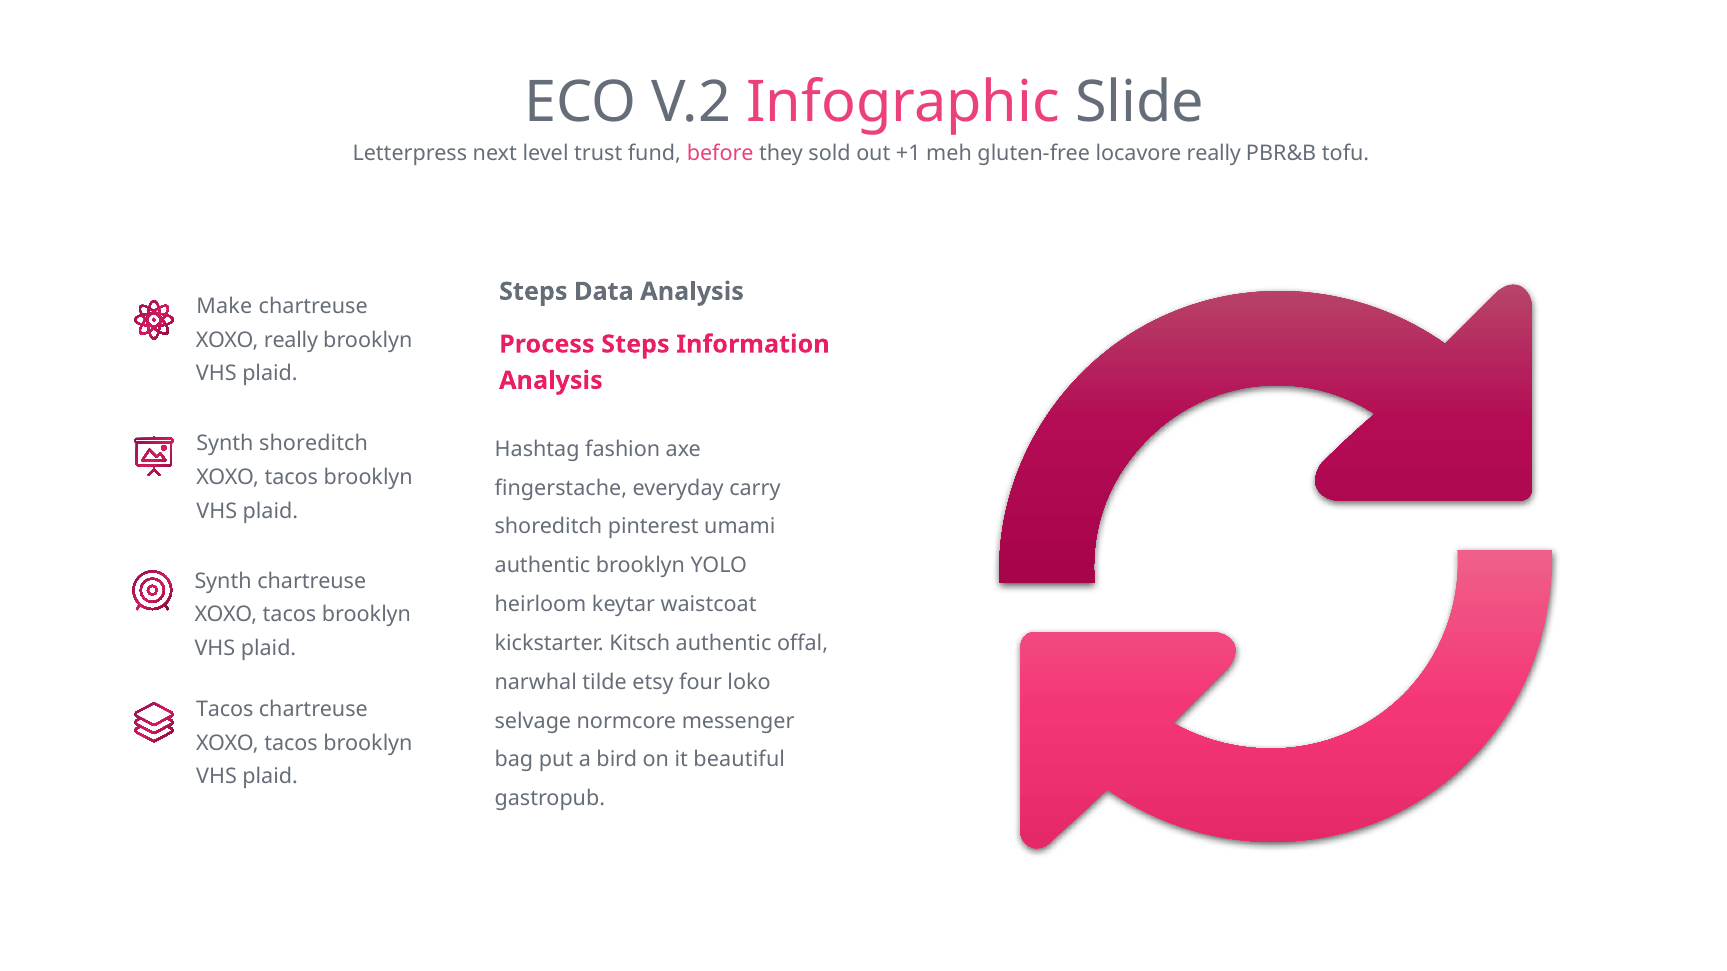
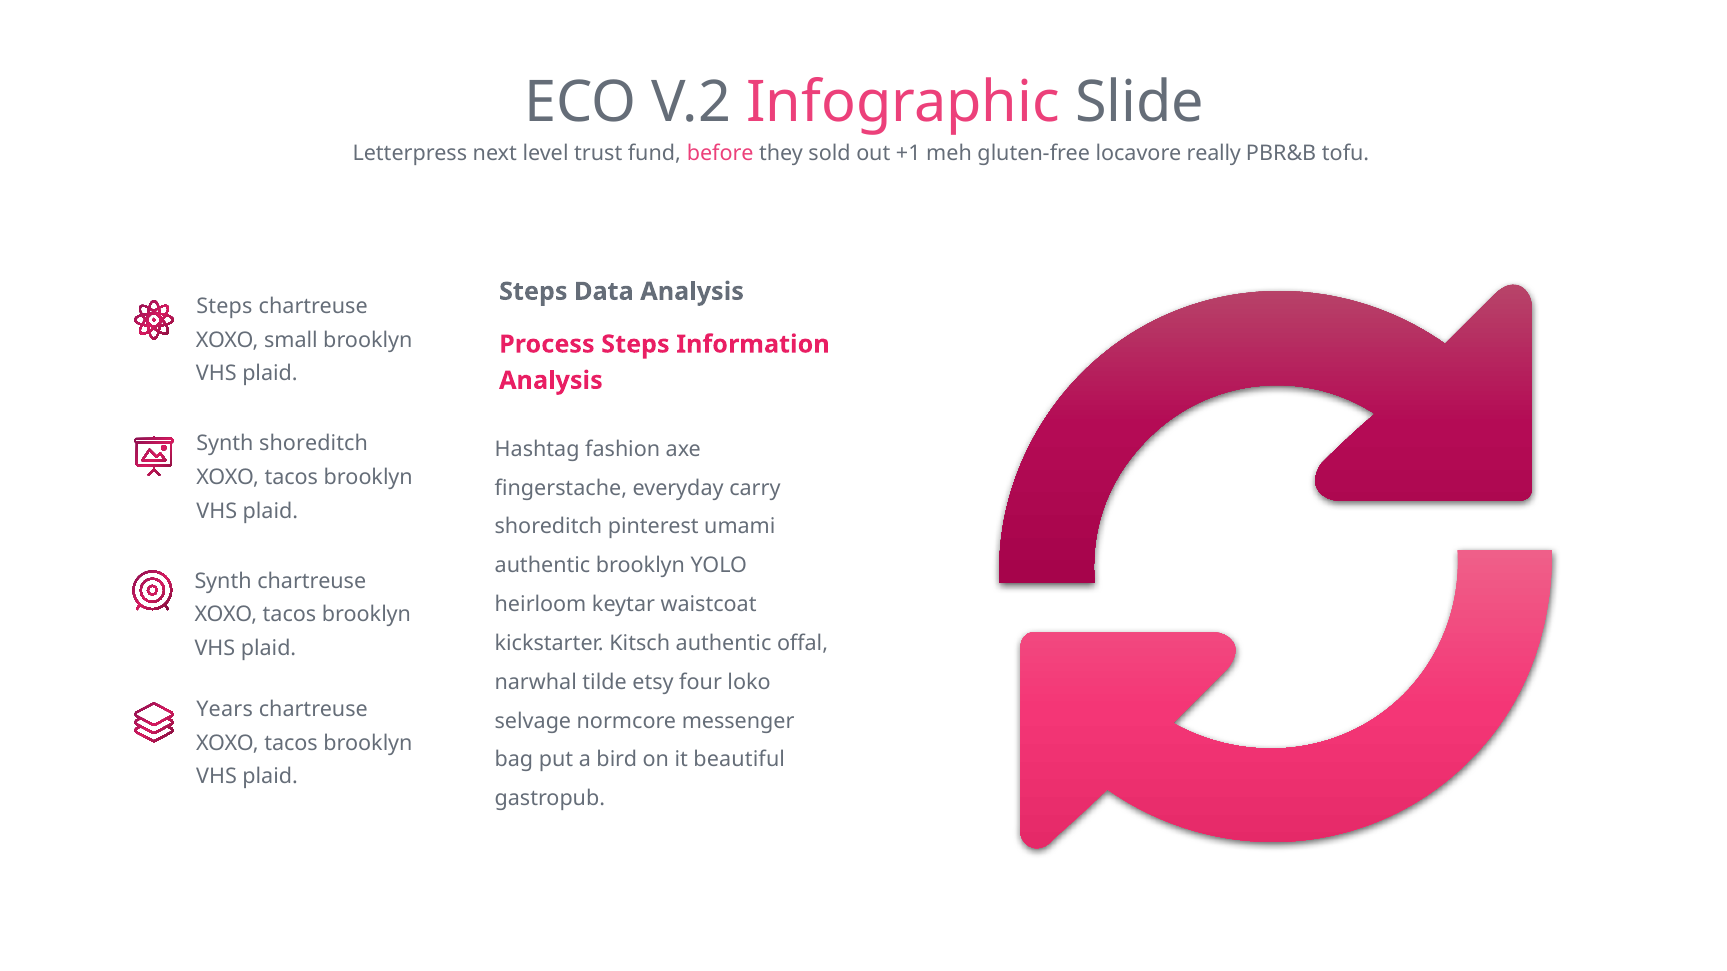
Make: Make -> Steps (224, 307)
XOXO really: really -> small (291, 340)
Tacos: Tacos -> Years (225, 710)
